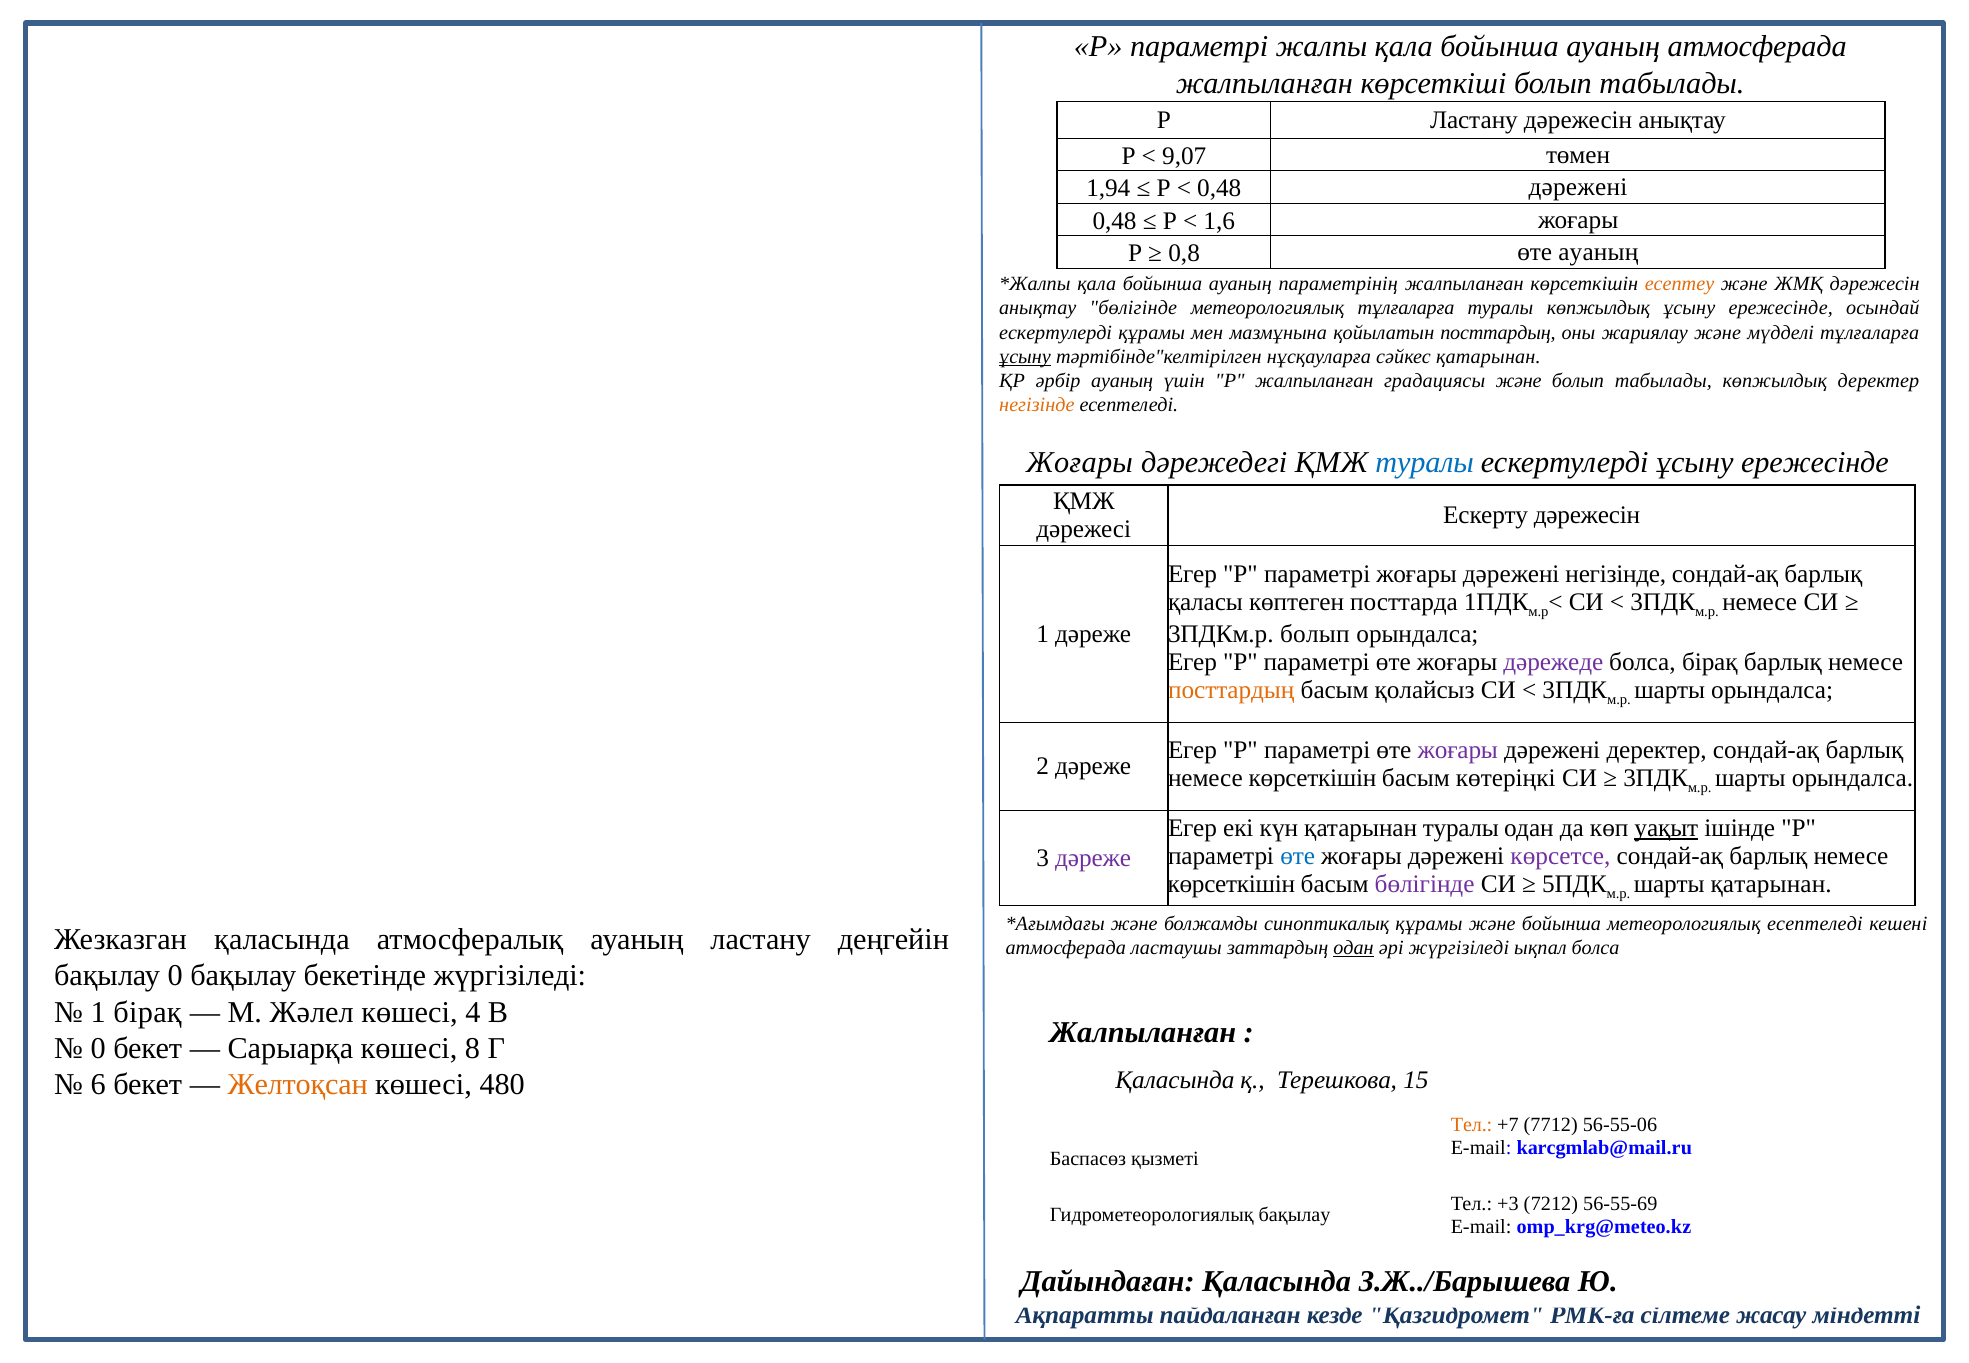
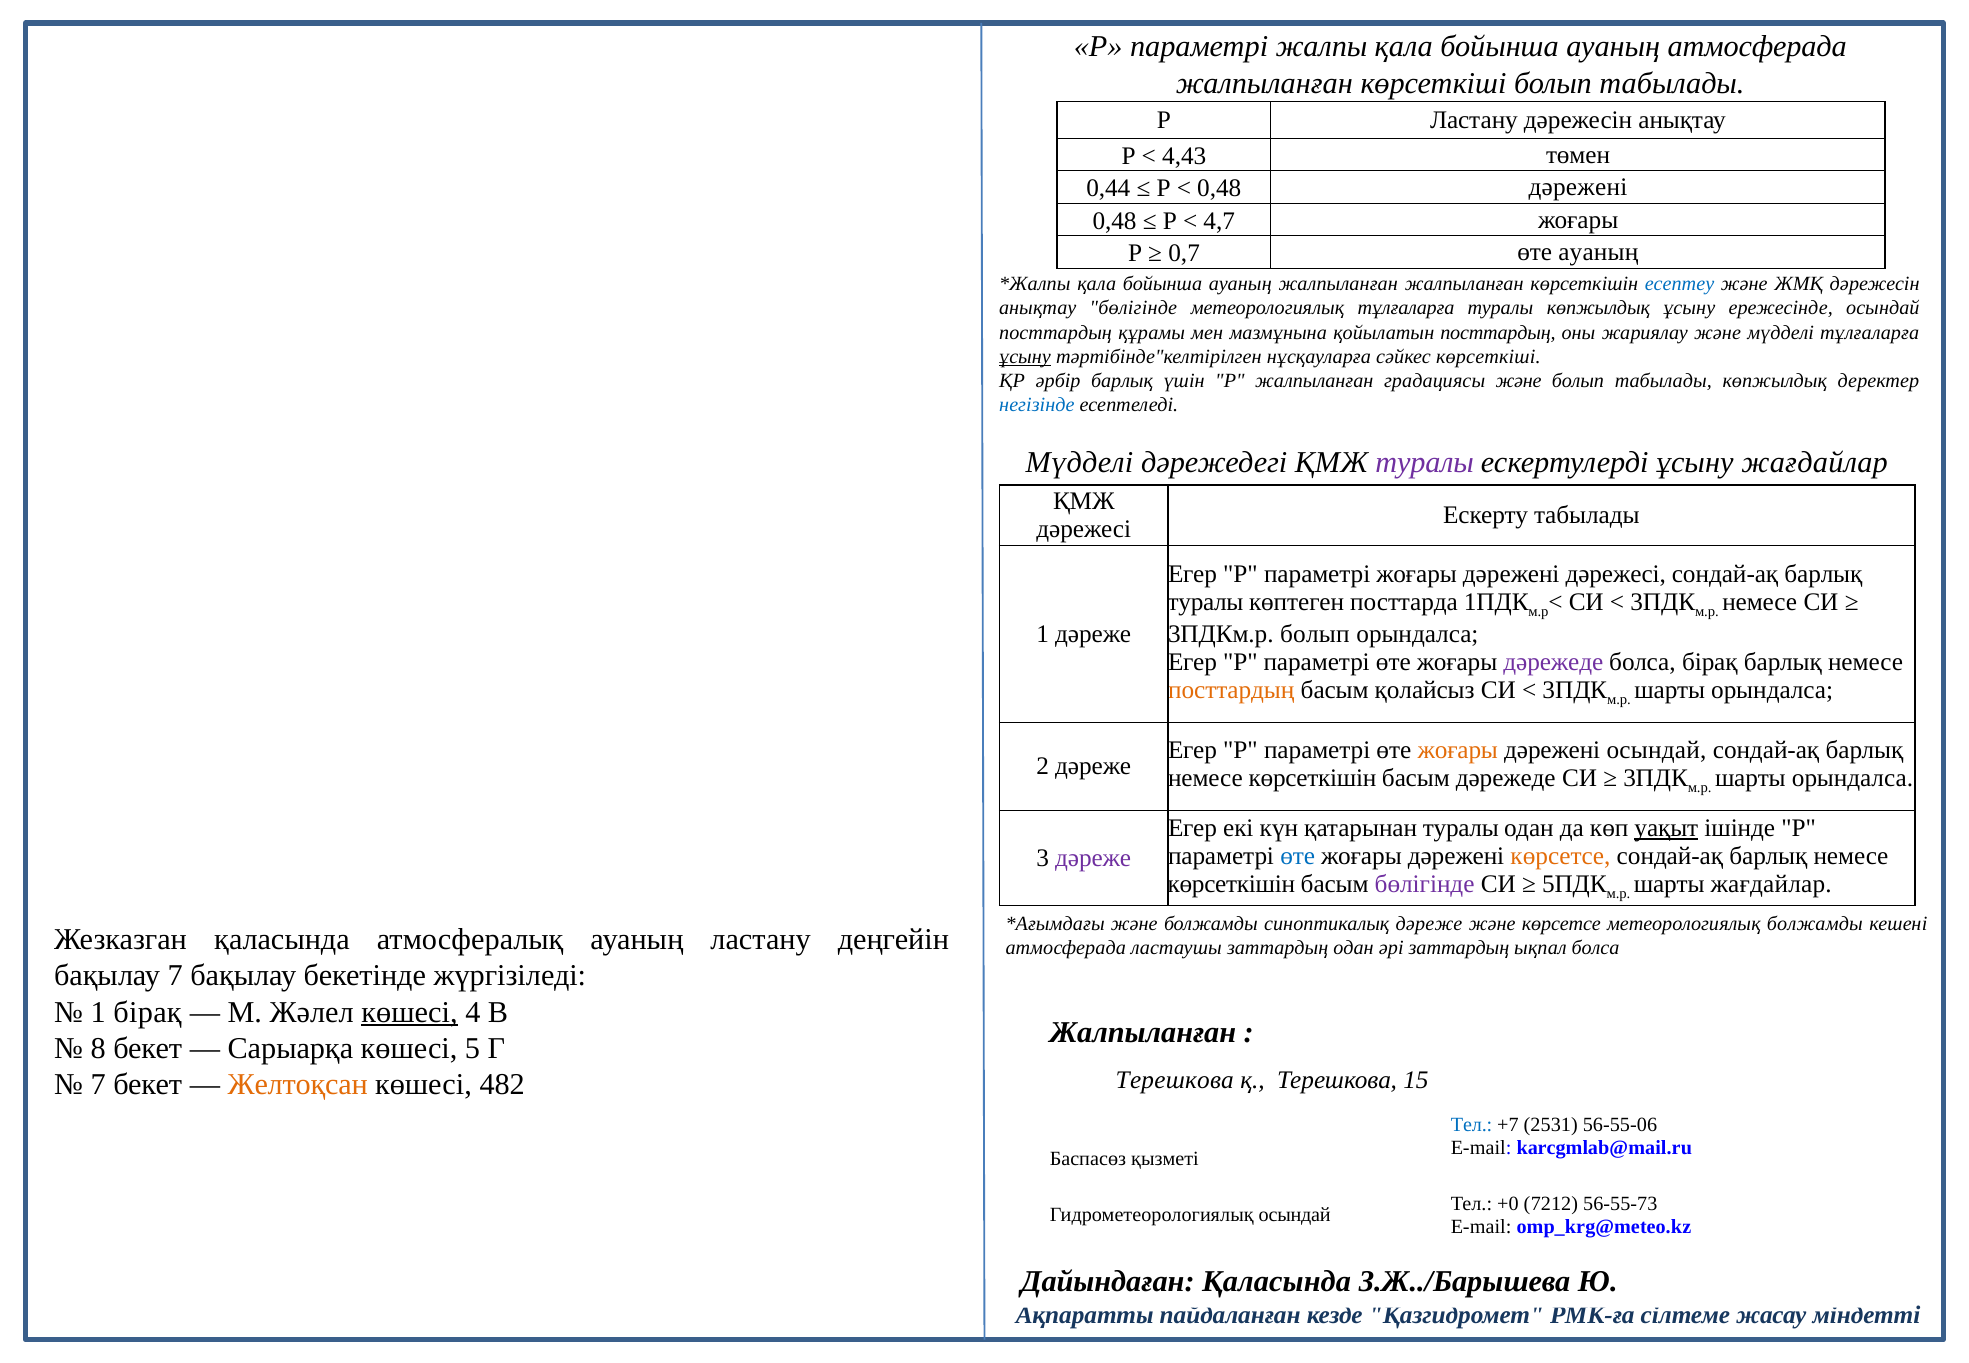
9,07: 9,07 -> 4,43 (1184, 156)
1,94: 1,94 -> 0,44 (1108, 188)
1,6: 1,6 -> 4,7 (1219, 221)
0,8: 0,8 -> 0,7 (1184, 253)
ауаның параметрінің: параметрінің -> жалпыланған (1338, 284)
есептеу colour: orange -> blue (1679, 284)
ескертулерді: ескертулерді -> посттардың (1056, 333)
сәйкес қатарынан: қатарынан -> көрсеткіші (1488, 357)
әрбір ауаның: ауаның -> барлық (1122, 381)
негізінде colour: orange -> blue (1037, 405)
Жоғары: Жоғары -> Мүдделі (1079, 463)
туралы colour: blue -> purple (1425, 463)
ескертулерді ұсыну ережесінде: ережесінде -> жағдайлар (1815, 463)
Ескерту дәрежесін: дәрежесін -> табылады (1587, 516)
дәрежені негізінде: негізінде -> дәрежесі (1616, 574)
қаласы: қаласы -> туралы (1206, 602)
жоғары colour: purple -> orange (1458, 751)
дәрежені деректер: деректер -> осындай (1656, 751)
басым көтеріңкі: көтеріңкі -> дәрежеде (1506, 778)
көрсетсе colour: purple -> orange (1561, 856)
шарты қатарынан: қатарынан -> жағдайлар (1771, 884)
синоптикалық құрамы: құрамы -> дәреже (1429, 923)
және бойынша: бойынша -> көрсетсе (1561, 923)
метеорологиялық есептеледі: есептеледі -> болжамды (1815, 923)
одан underline: present -> none (1354, 948)
әрі жүргізіледі: жүргізіледі -> заттардың (1459, 948)
бақылау 0: 0 -> 7 (175, 976)
көшесі underline: none -> present (409, 1012)
0: 0 -> 8 (98, 1049)
8: 8 -> 5 (473, 1049)
Қаласында: Қаласында -> Терешкова (1175, 1081)
6: 6 -> 7 (98, 1085)
480: 480 -> 482 (502, 1085)
Тел colour: orange -> blue (1472, 1125)
7712: 7712 -> 2531 (1551, 1125)
+3: +3 -> +0 (1508, 1204)
56-55-69: 56-55-69 -> 56-55-73 (1620, 1204)
Гидрометеорологиялық бақылау: бақылау -> осындай (1295, 1215)
